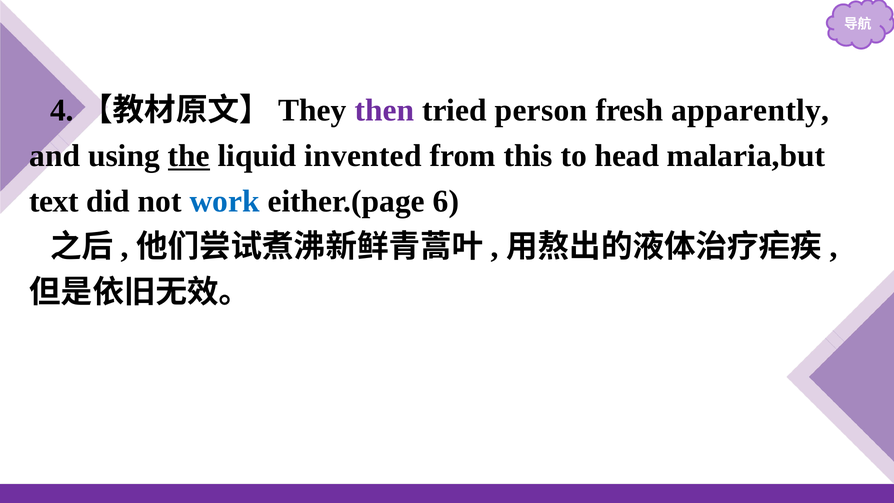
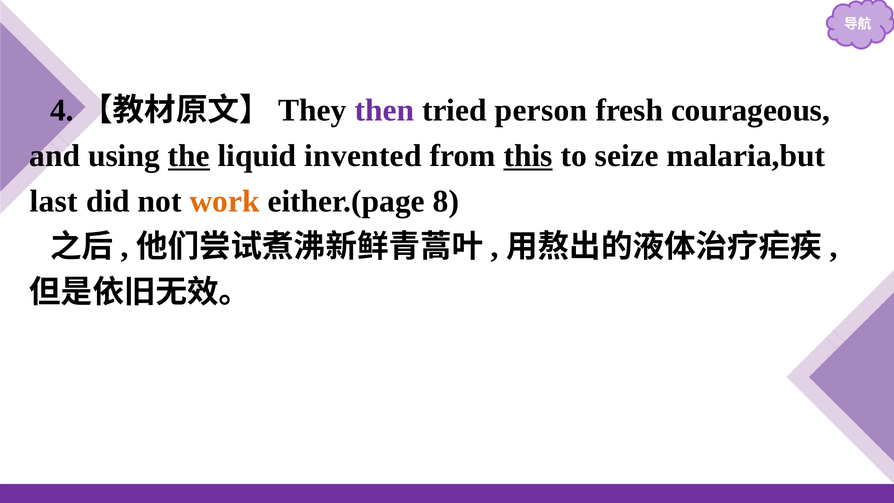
apparently: apparently -> courageous (751, 110)
this underline: none -> present (528, 156)
head: head -> seize (627, 156)
text: text -> last (54, 201)
work colour: blue -> orange (225, 201)
6: 6 -> 8 (446, 201)
